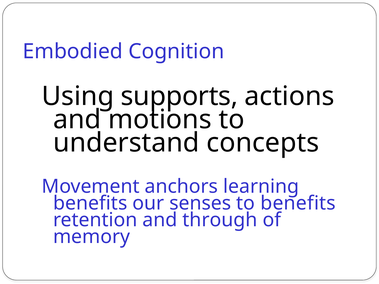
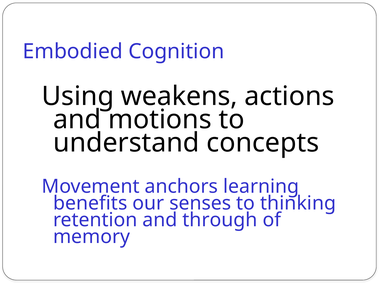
supports: supports -> weakens (179, 96)
to benefits: benefits -> thinking (298, 203)
